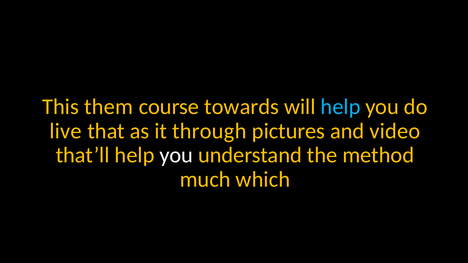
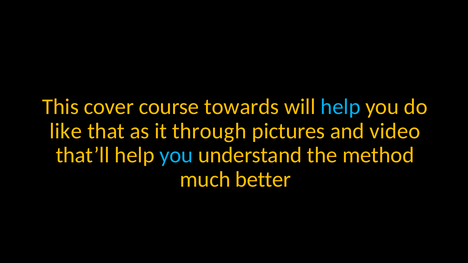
them: them -> cover (109, 107)
live: live -> like (66, 131)
you colour: white -> light blue (176, 155)
which: which -> better (263, 179)
